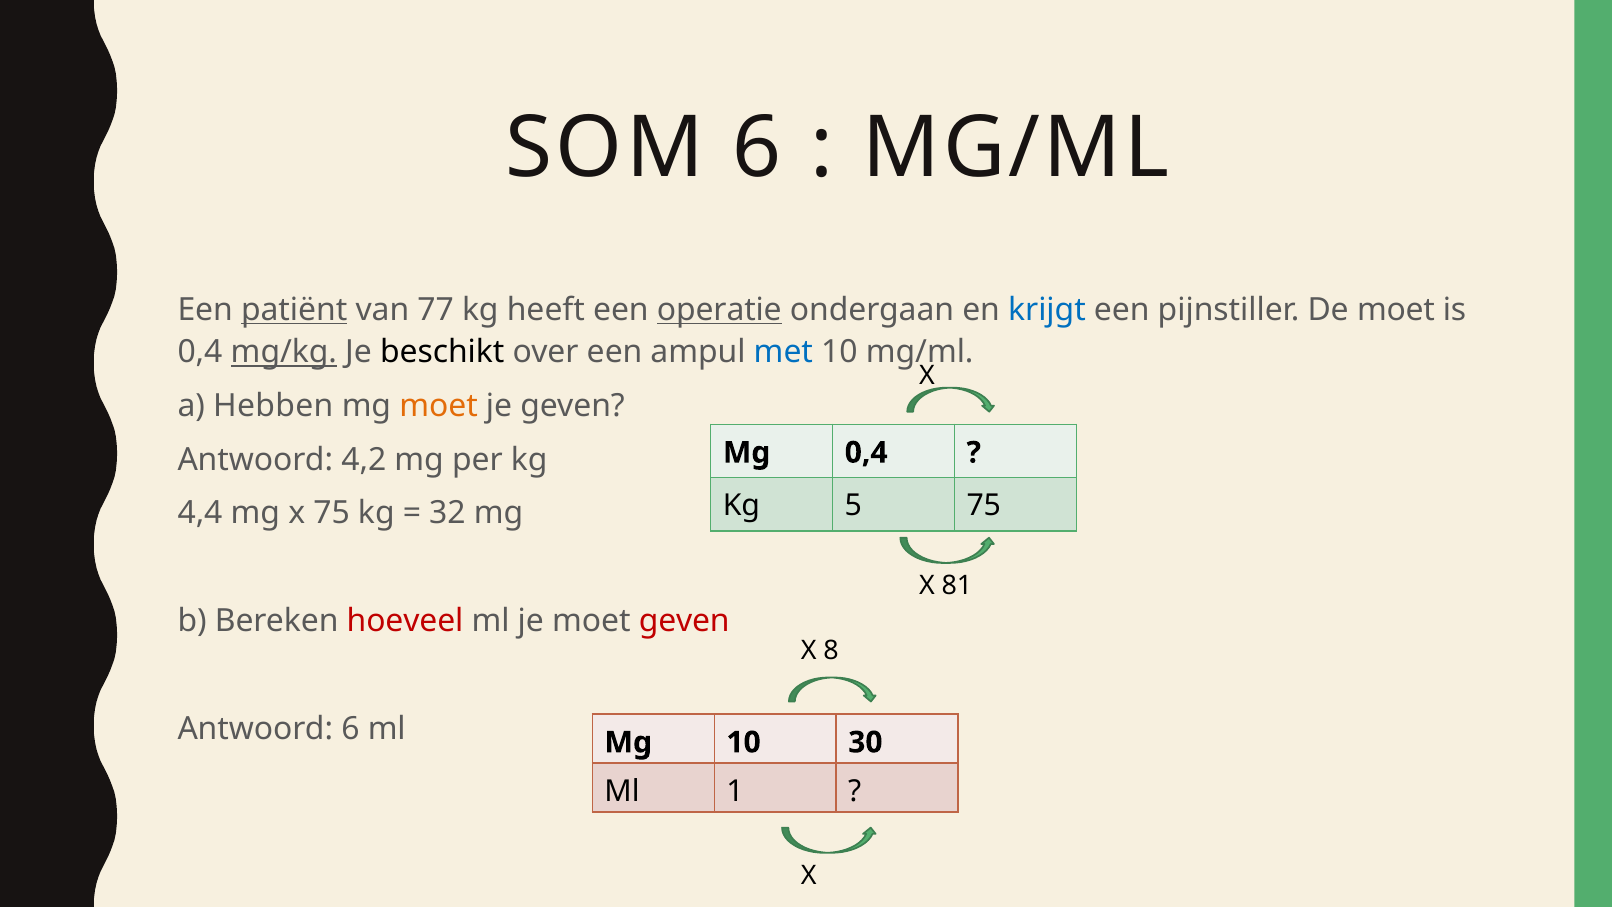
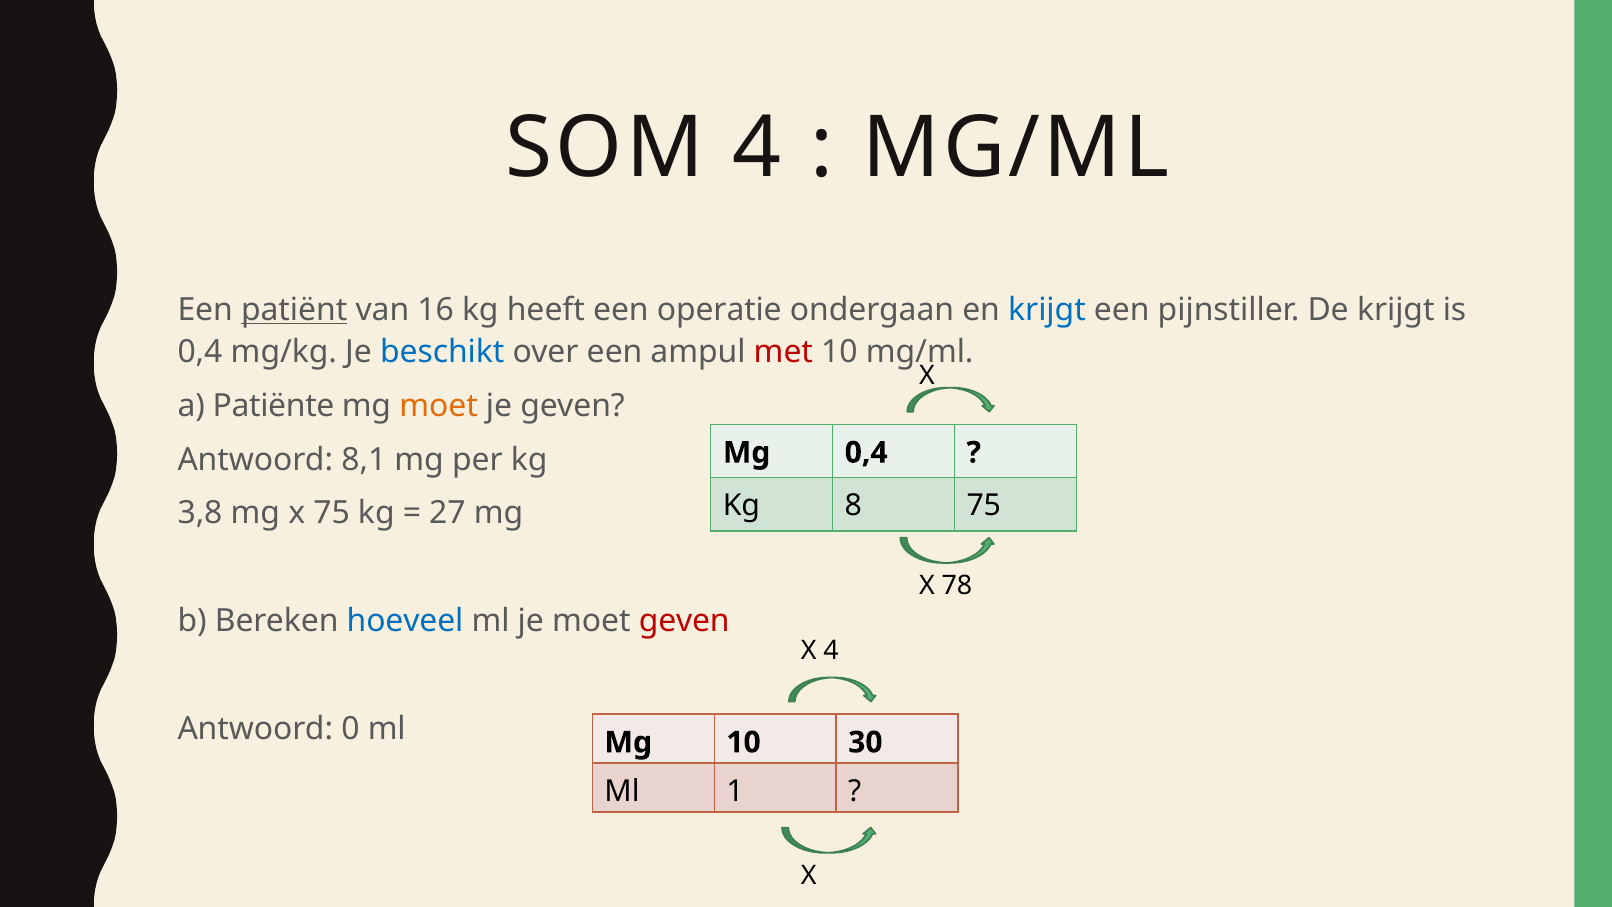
SOM 6: 6 -> 4 (757, 149)
77: 77 -> 16 (436, 310)
operatie underline: present -> none (719, 310)
De moet: moet -> krijgt (1396, 310)
mg/kg underline: present -> none (284, 352)
beschikt colour: black -> blue (442, 352)
met colour: blue -> red (783, 352)
Hebben: Hebben -> Patiënte (274, 406)
4,2: 4,2 -> 8,1 (364, 459)
5: 5 -> 8 (853, 506)
4,4: 4,4 -> 3,8 (200, 513)
32: 32 -> 27 (447, 513)
81: 81 -> 78 (957, 586)
hoeveel colour: red -> blue (405, 621)
X 8: 8 -> 4 (831, 650)
Antwoord 6: 6 -> 0 (350, 729)
